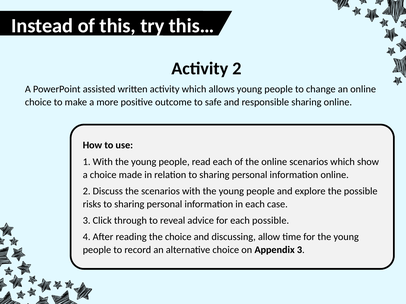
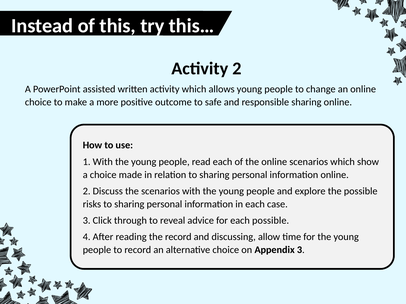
the choice: choice -> record (178, 237)
